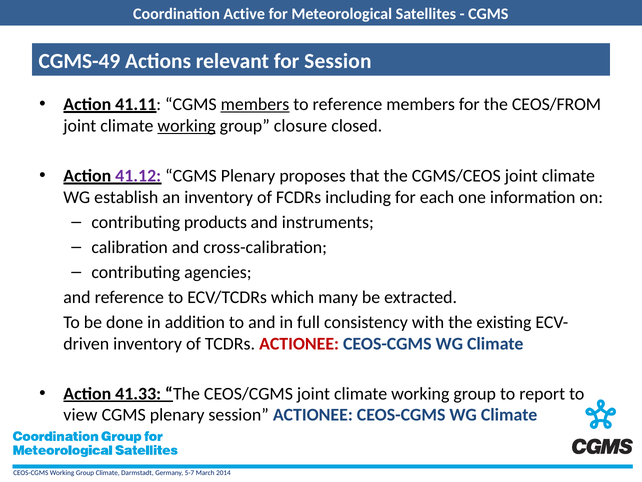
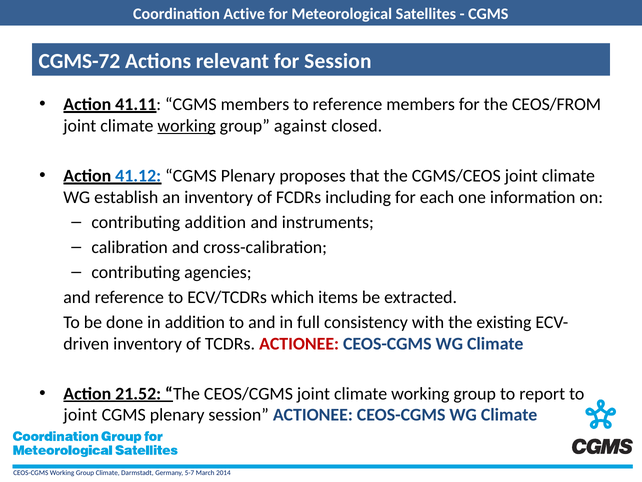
CGMS-49: CGMS-49 -> CGMS-72 (79, 61)
members underline: present -> none (255, 104)
closure: closure -> against (300, 126)
41.12 colour: purple -> blue (138, 176)
contributing products: products -> addition (215, 222)
many: many -> items (338, 297)
41.33: 41.33 -> 21.52 (138, 393)
view: view -> joint (80, 415)
